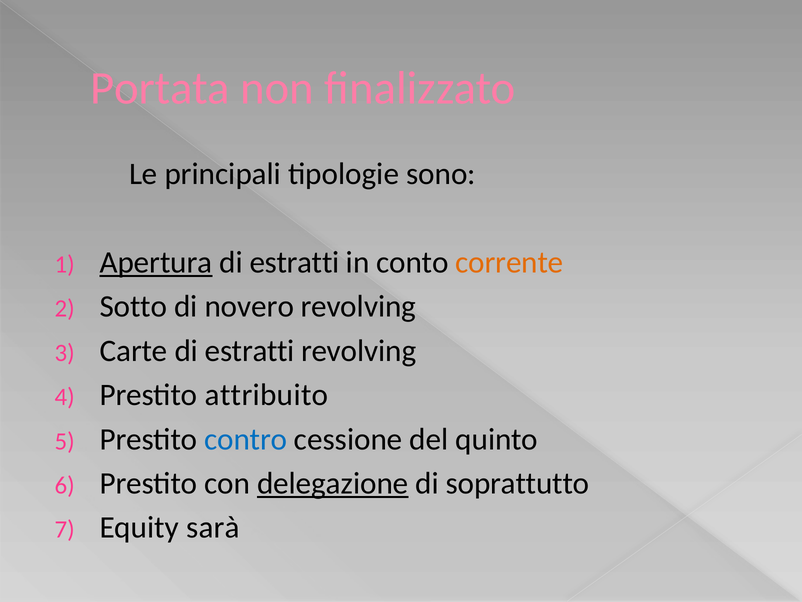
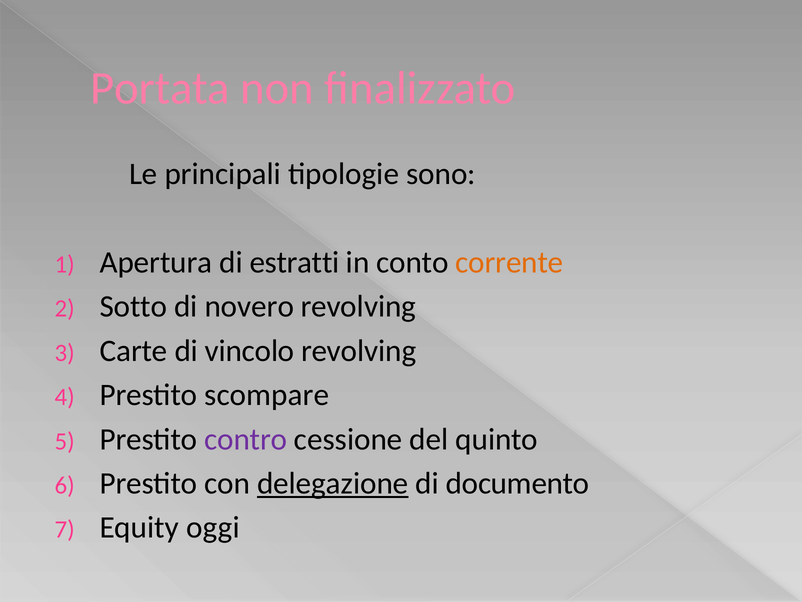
Apertura underline: present -> none (156, 262)
Carte di estratti: estratti -> vincolo (250, 351)
attribuito: attribuito -> scompare (267, 395)
contro colour: blue -> purple (246, 439)
soprattutto: soprattutto -> documento (518, 483)
sarà: sarà -> oggi (213, 527)
